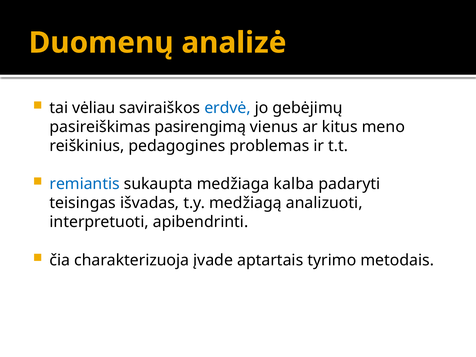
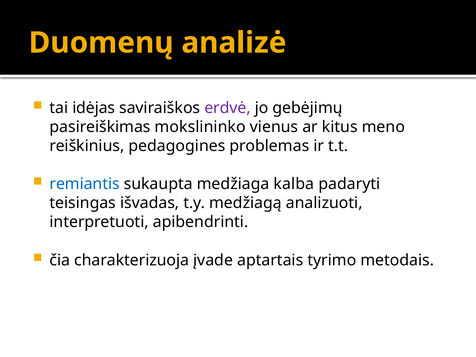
vėliau: vėliau -> idėjas (94, 108)
erdvė colour: blue -> purple (228, 108)
pasirengimą: pasirengimą -> mokslininko (200, 127)
